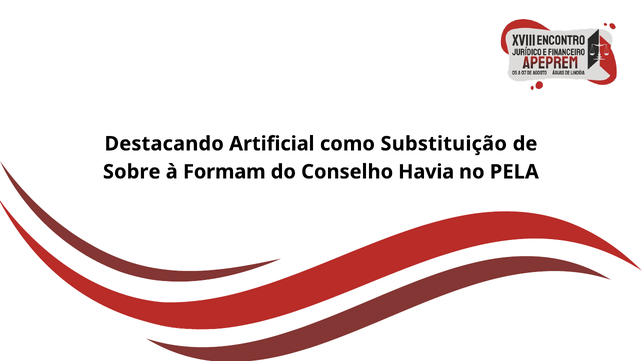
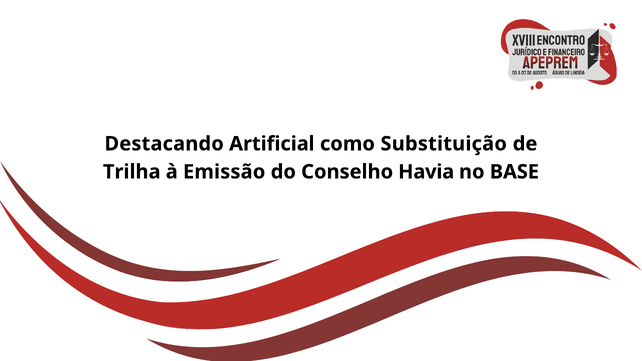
Sobre: Sobre -> Trilha (132, 172)
Formam: Formam -> Emissão (224, 172)
PELA: PELA -> BASE (514, 172)
